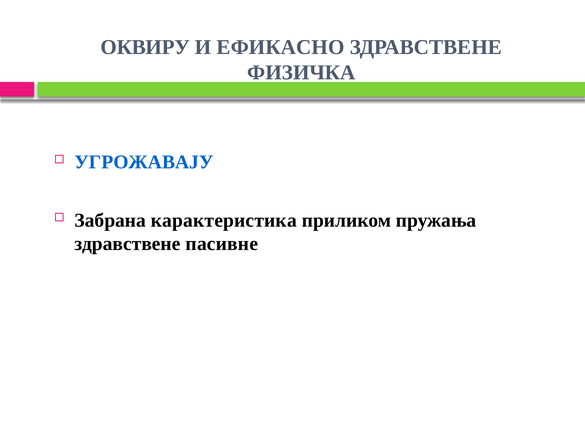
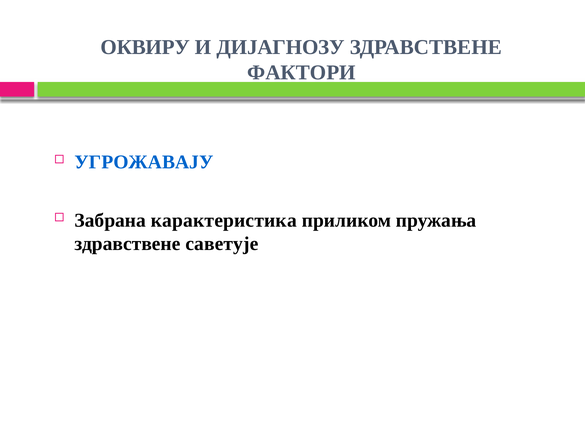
ЕФИКАСНО: ЕФИКАСНО -> ДИЈАГНОЗУ (281, 47)
ФИЗИЧКА: ФИЗИЧКА -> ФАКТОРИ (301, 73)
пасивне: пасивне -> саветује (222, 244)
